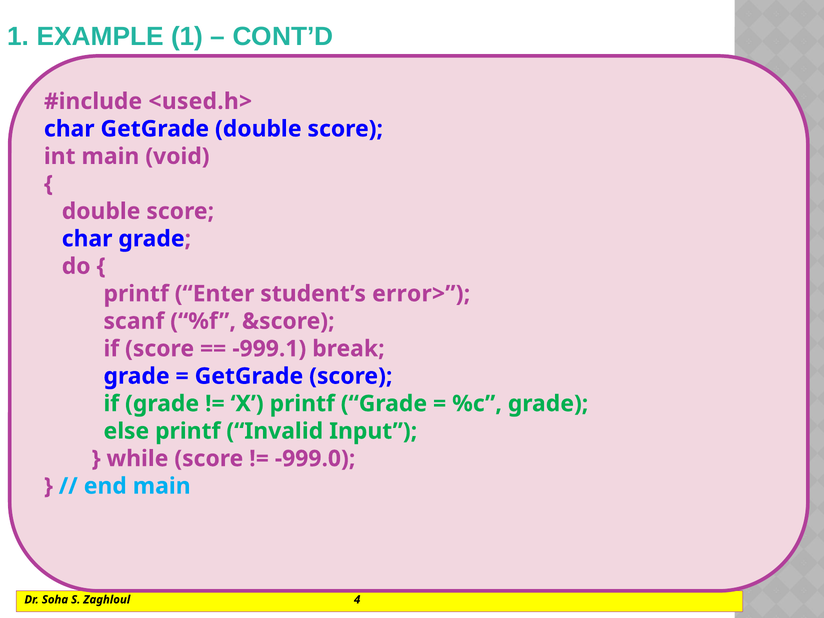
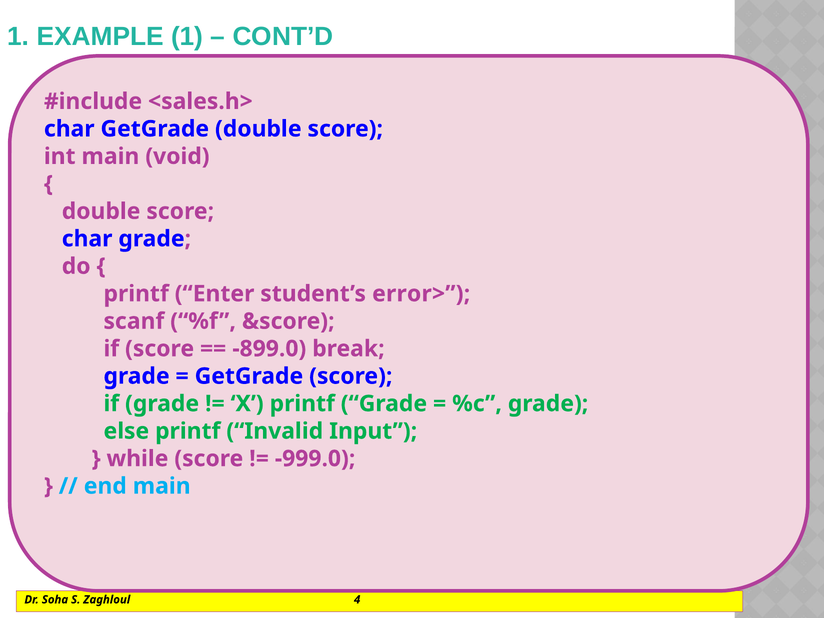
<used.h>: <used.h> -> <sales.h> (200, 101)
-999.1: -999.1 -> -899.0 (269, 349)
